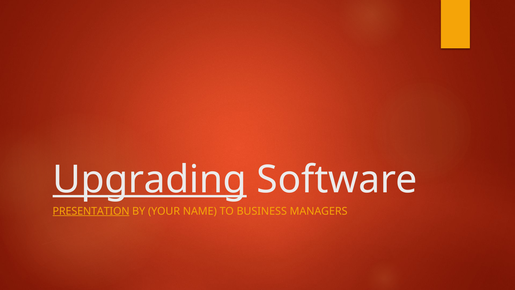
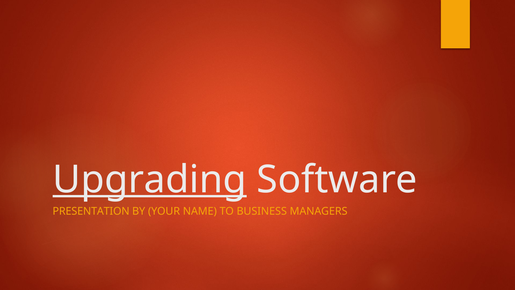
PRESENTATION underline: present -> none (91, 211)
